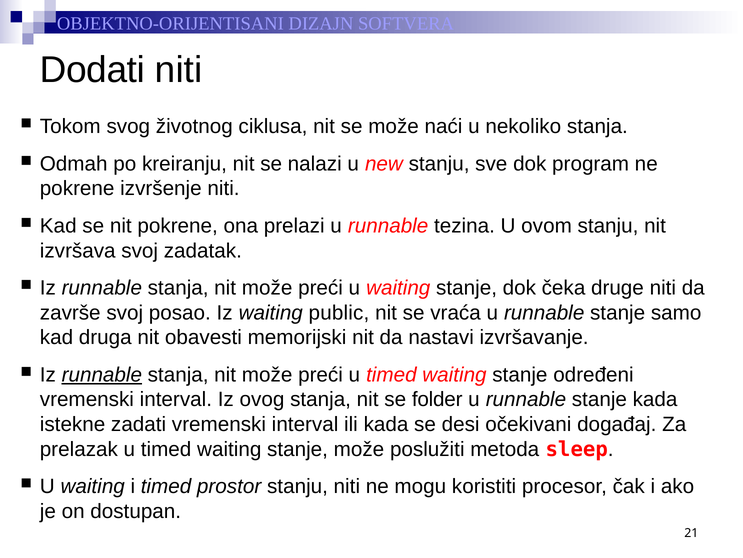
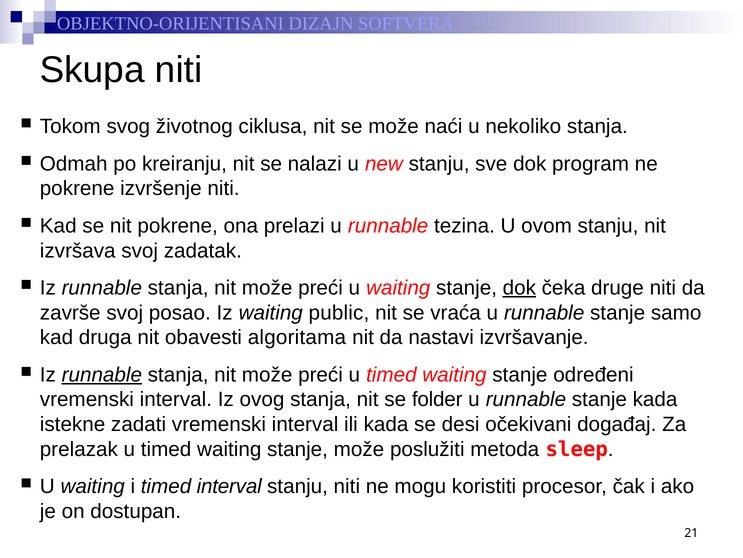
Dodati: Dodati -> Skupa (92, 70)
dok underline: none -> present (519, 288)
memorijski: memorijski -> algoritama (297, 337)
timed prostor: prostor -> interval (229, 486)
